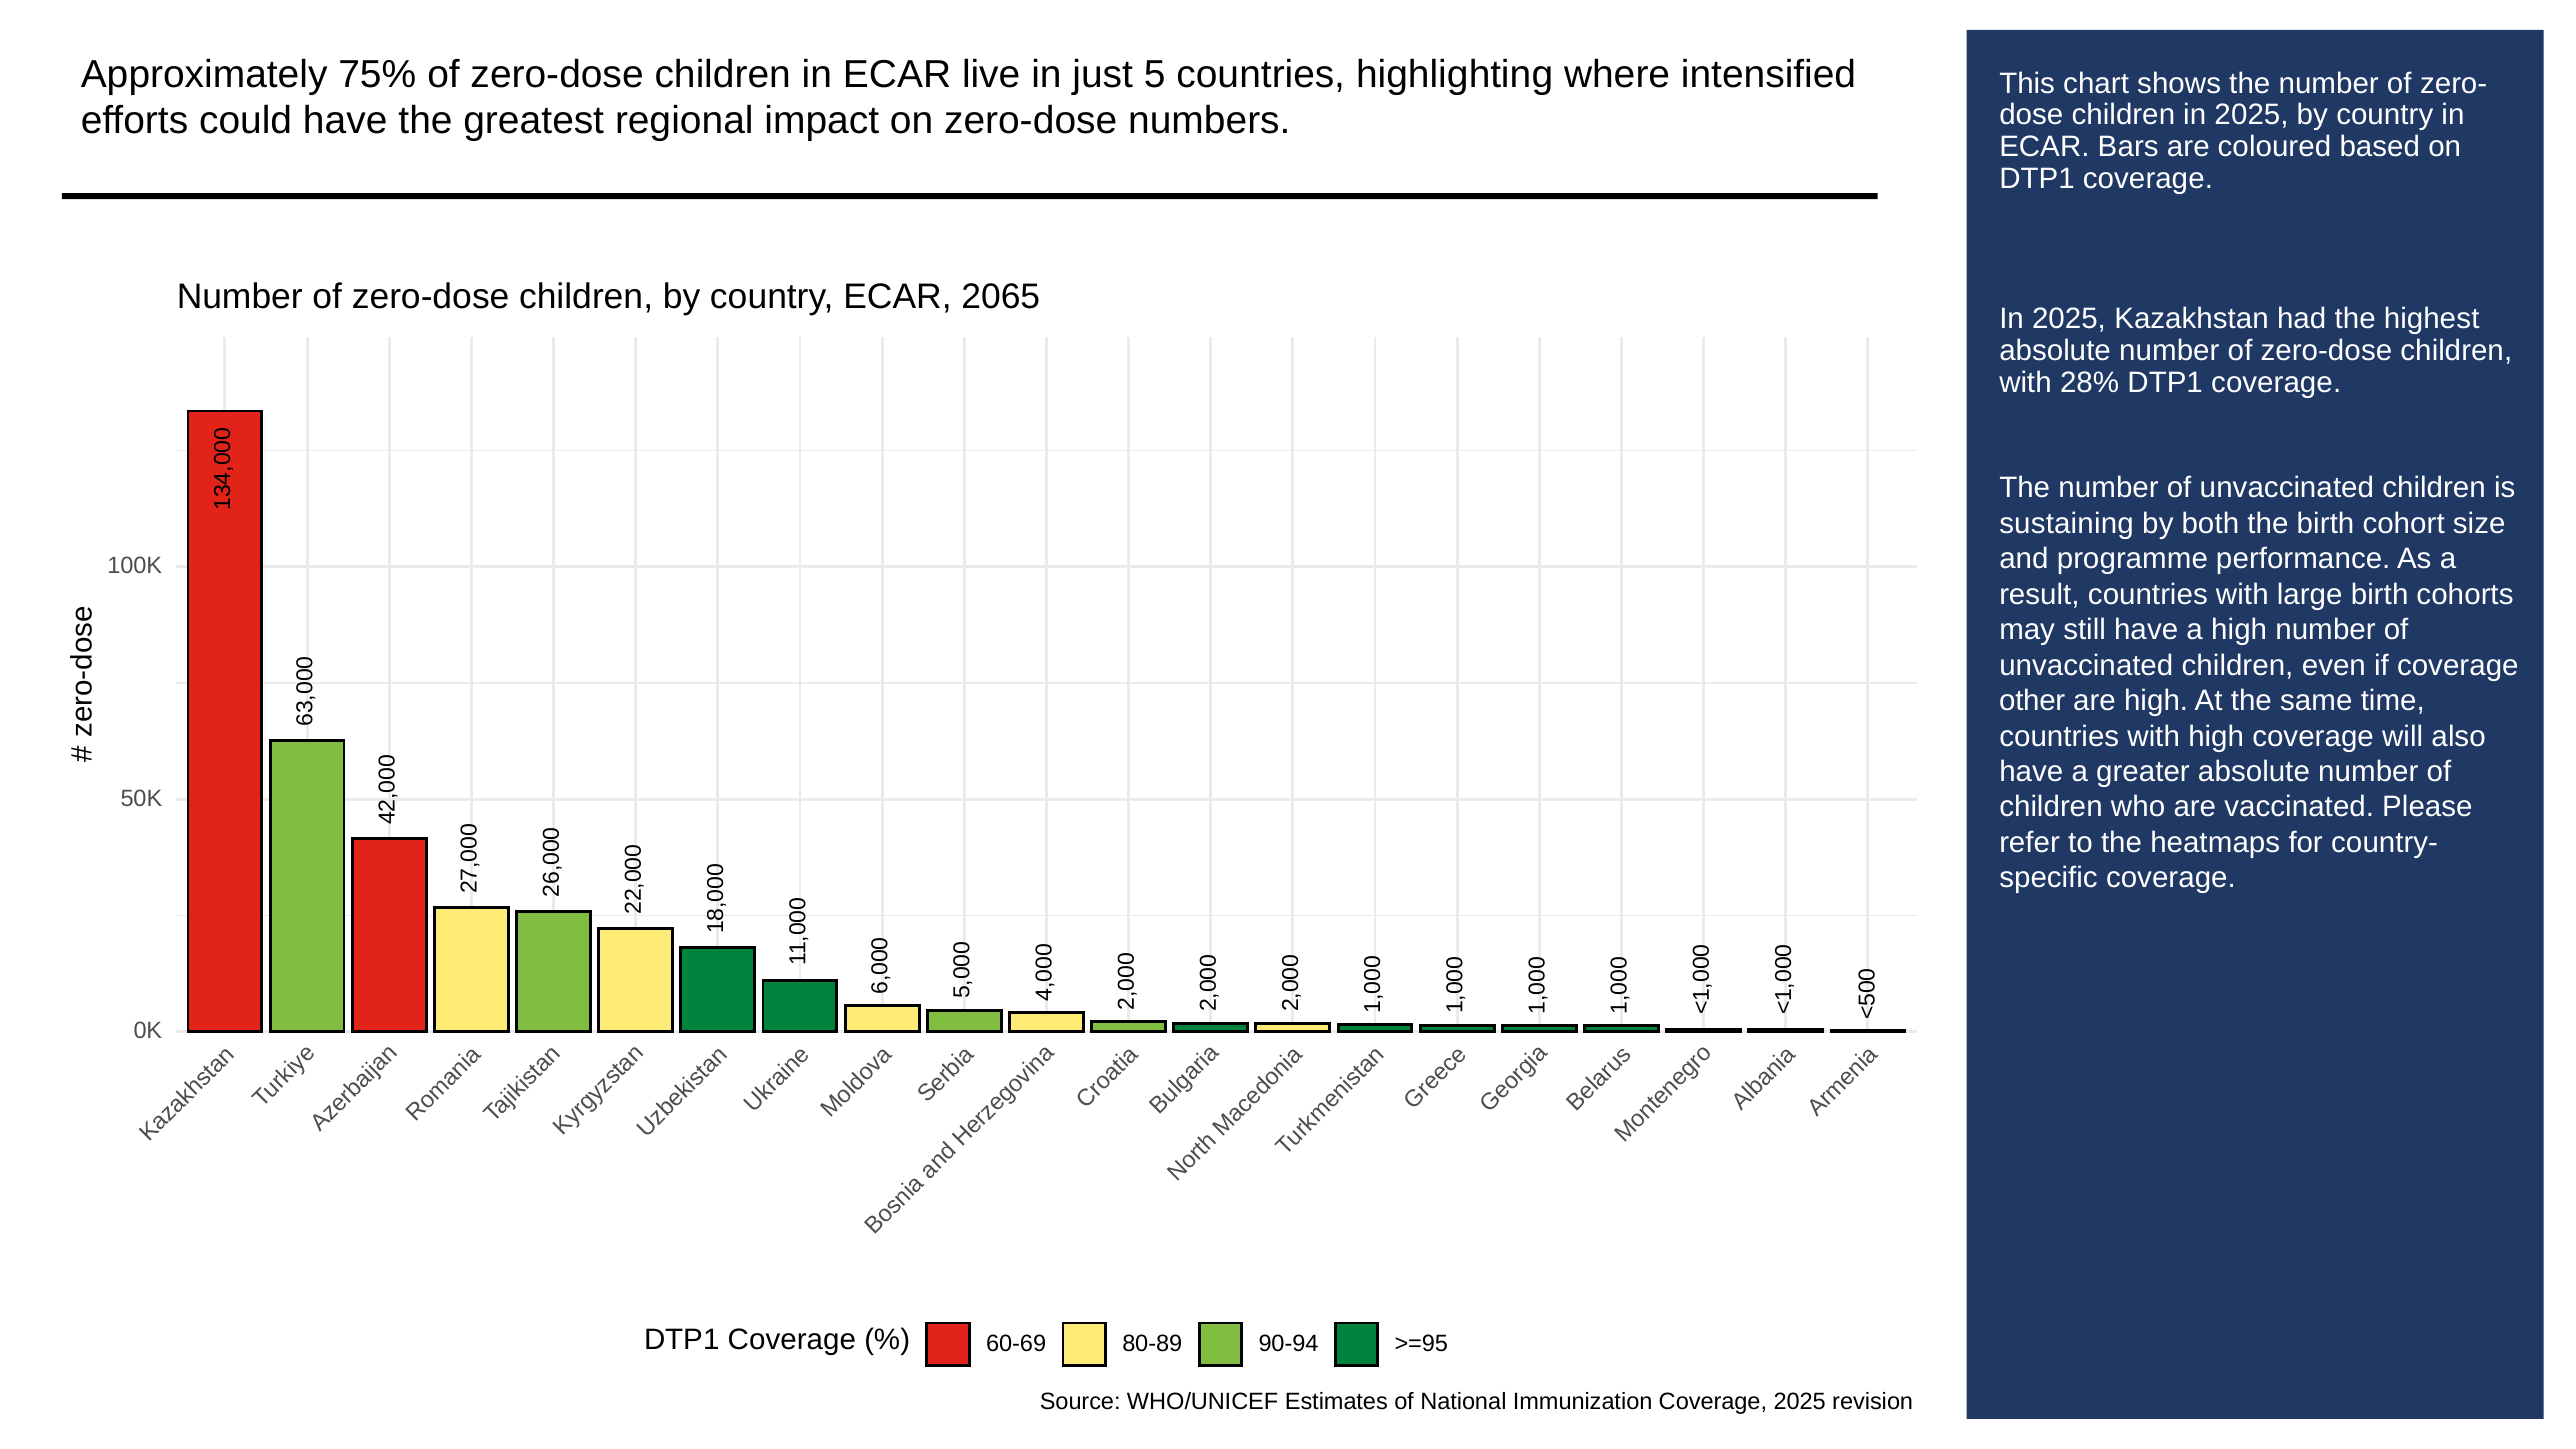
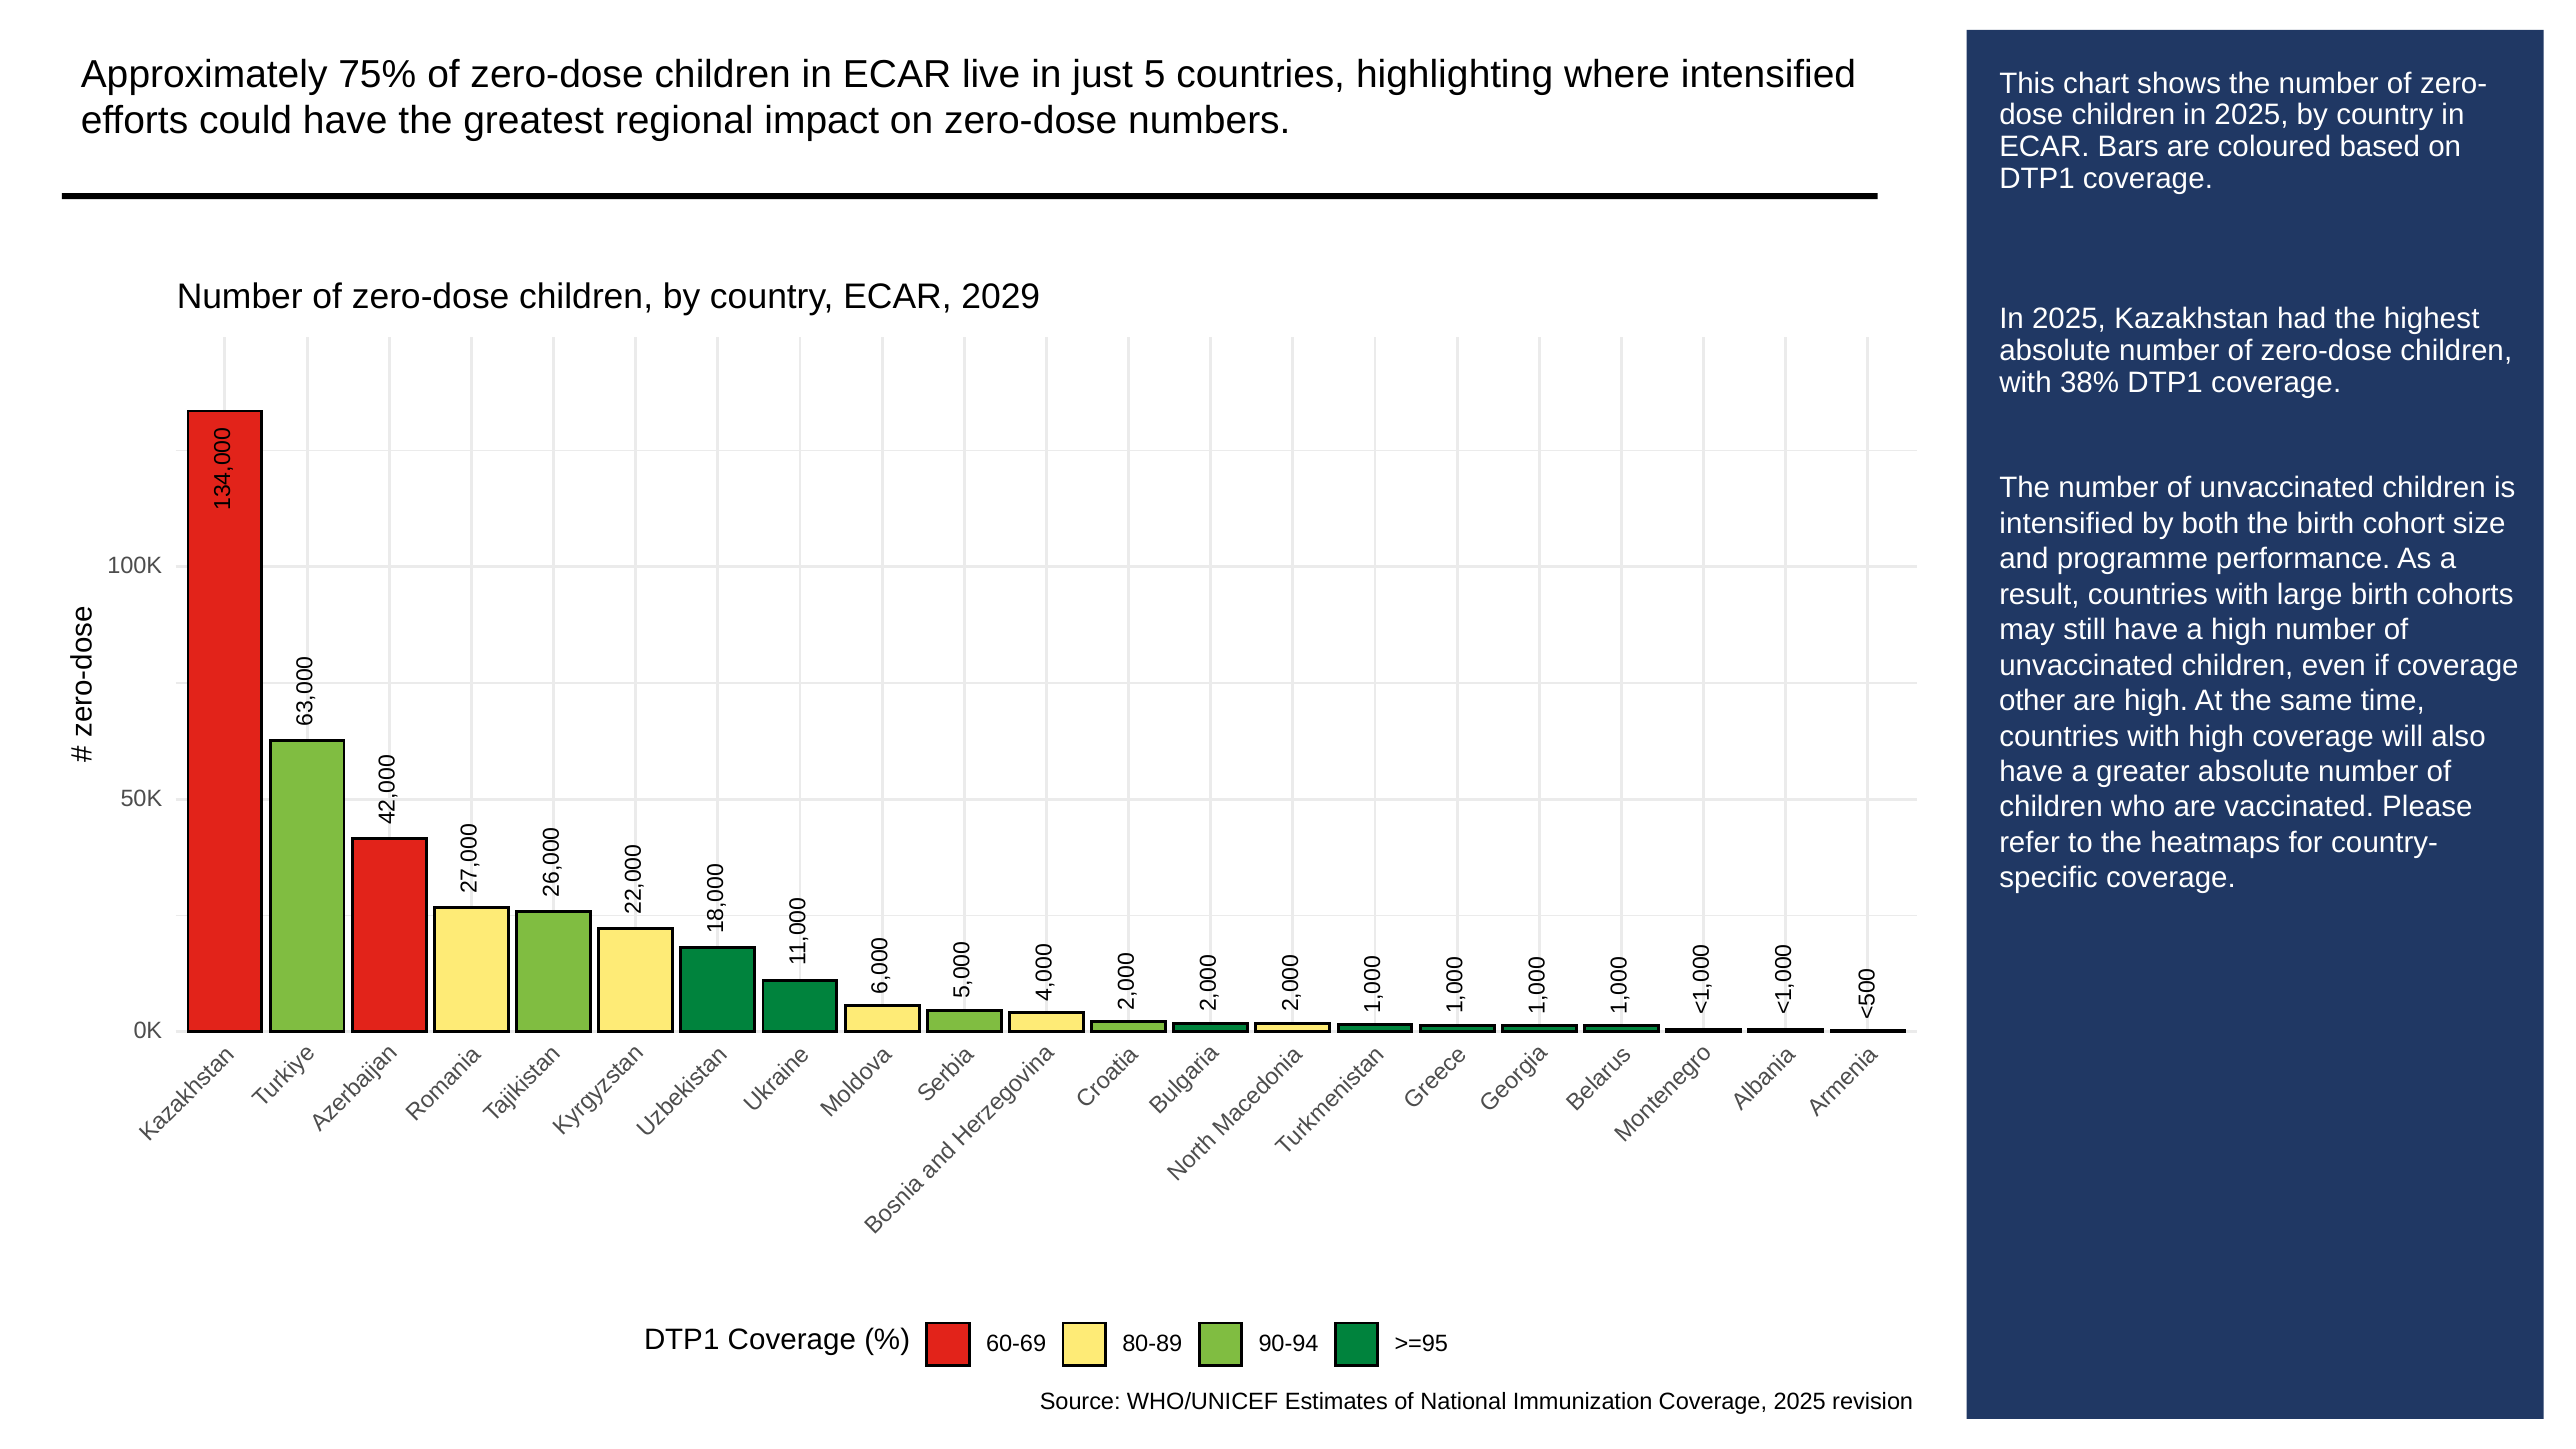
2065: 2065 -> 2029 (1001, 297)
28%: 28% -> 38% (2090, 382)
sustaining: sustaining -> intensified (2067, 524)
